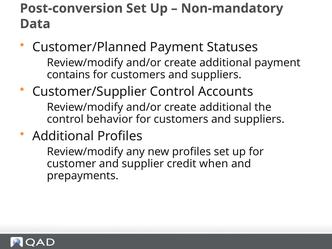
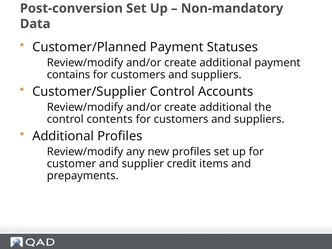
behavior: behavior -> contents (110, 119)
when: when -> items (214, 164)
